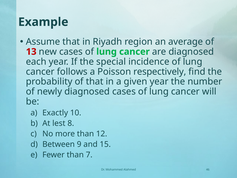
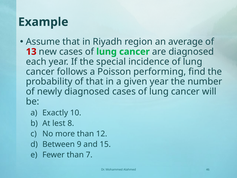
respectively: respectively -> performing (160, 72)
